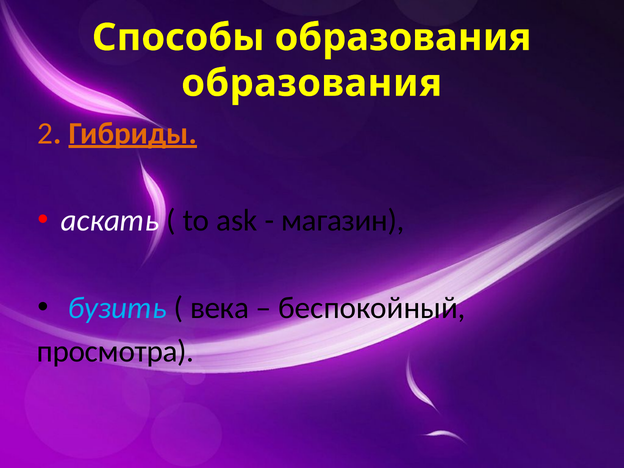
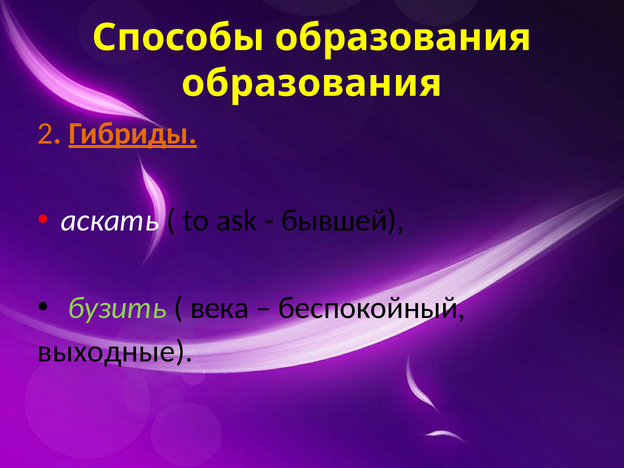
магазин: магазин -> бывшей (343, 221)
бузить colour: light blue -> light green (117, 308)
просмотра: просмотра -> выходные (115, 352)
